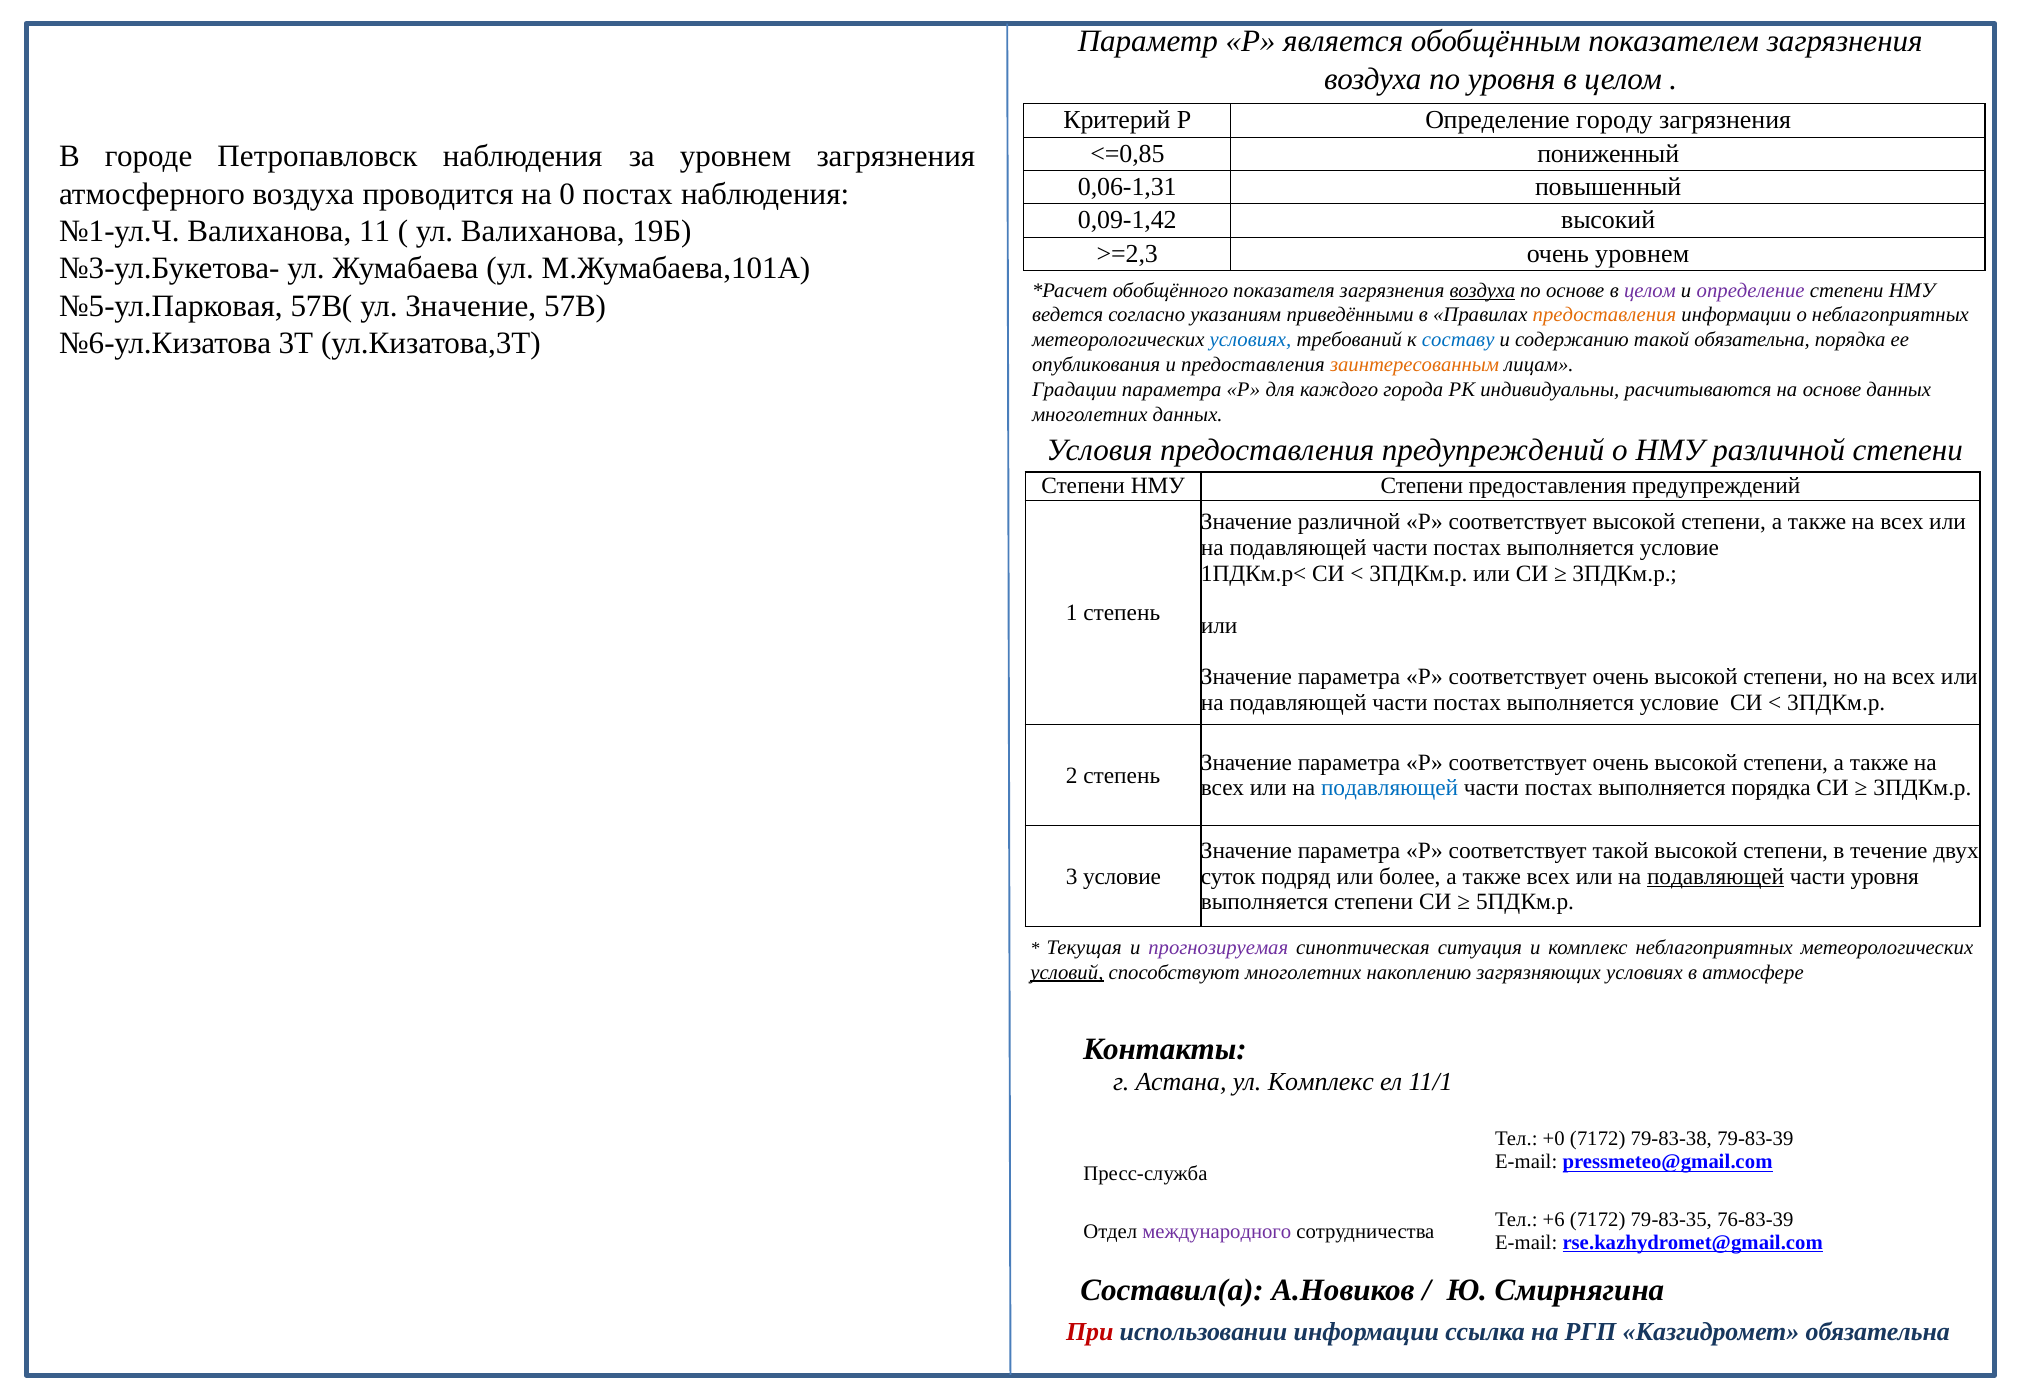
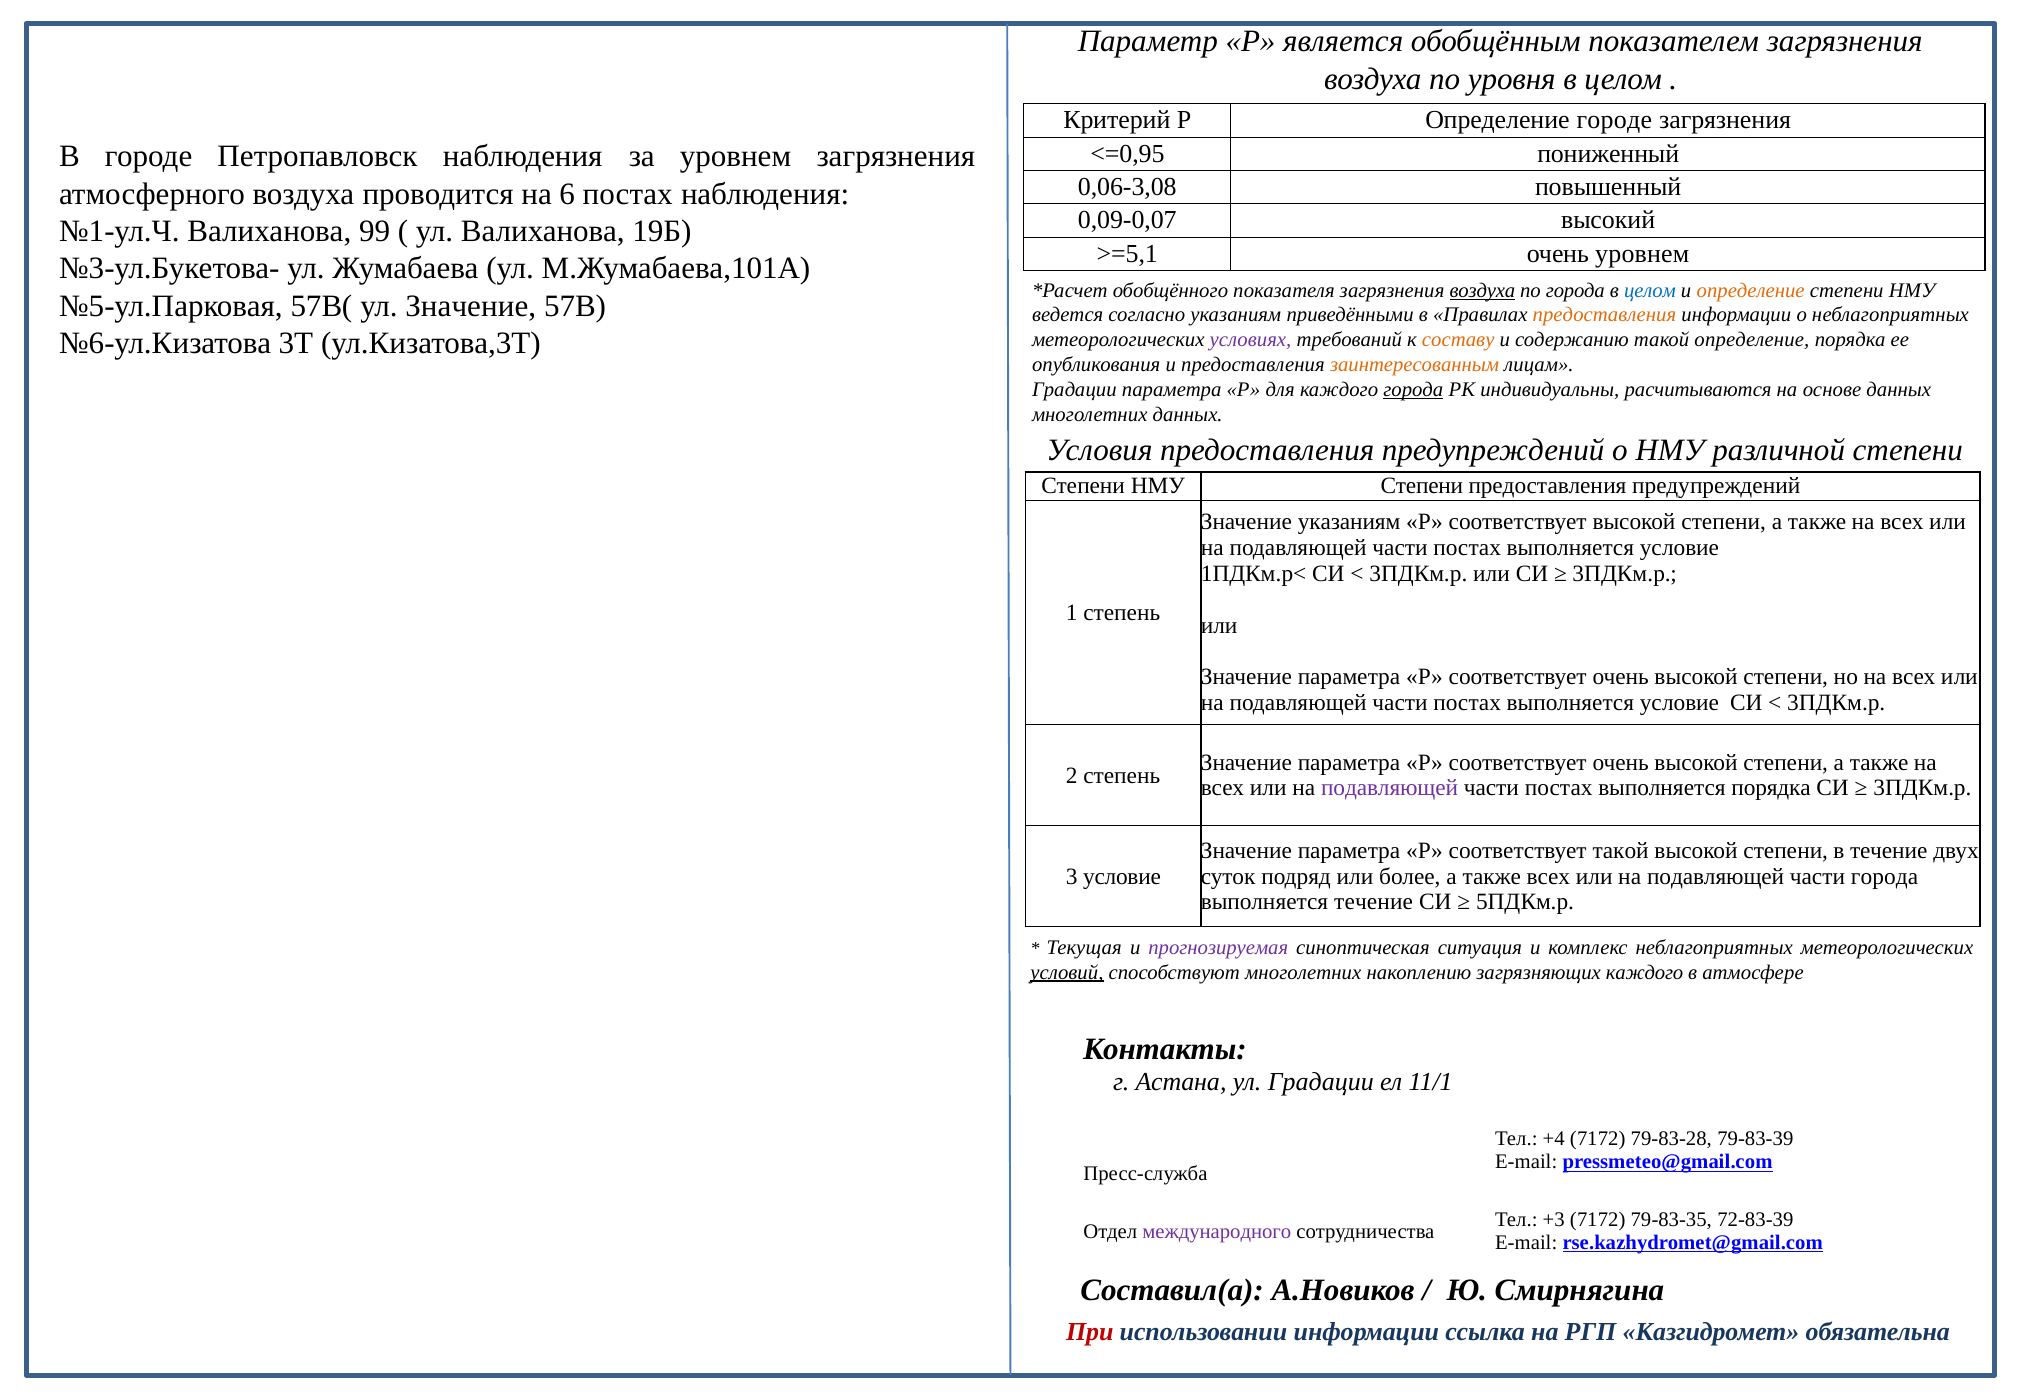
Определение городу: городу -> городе (1614, 120)
<=0,85: <=0,85 -> <=0,95 (1127, 154)
0,06-1,31: 0,06-1,31 -> 0,06-3,08 (1127, 187)
0: 0 -> 6 (567, 194)
0,09-1,42: 0,09-1,42 -> 0,09-0,07 (1127, 220)
11: 11 -> 99 (375, 231)
>=2,3: >=2,3 -> >=5,1 (1127, 254)
по основе: основе -> города (1575, 290)
целом colour: purple -> blue (1650, 290)
определение colour: purple -> orange (1751, 290)
условиях colour: blue -> purple (1251, 340)
составу colour: blue -> orange (1458, 340)
такой обязательна: обязательна -> определение (1752, 340)
города underline: none -> present (1413, 390)
Значение различной: различной -> указаниям (1349, 522)
подавляющей colour: blue -> purple (1390, 788)
подавляющей underline: present -> none (1716, 877)
части уровня: уровня -> города (1885, 877)
выполняется степени: степени -> течение (1374, 902)
загрязняющих условиях: условиях -> каждого (1645, 972)
ул Комплекс: Комплекс -> Градации (1321, 1082)
+0: +0 -> +4 (1554, 1139)
79-83-38: 79-83-38 -> 79-83-28 (1671, 1139)
+6: +6 -> +3 (1554, 1220)
76-83-39: 76-83-39 -> 72-83-39 (1755, 1220)
